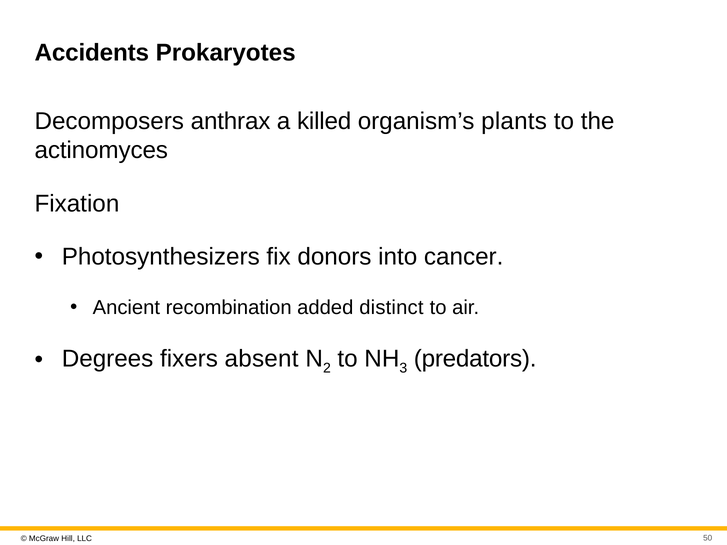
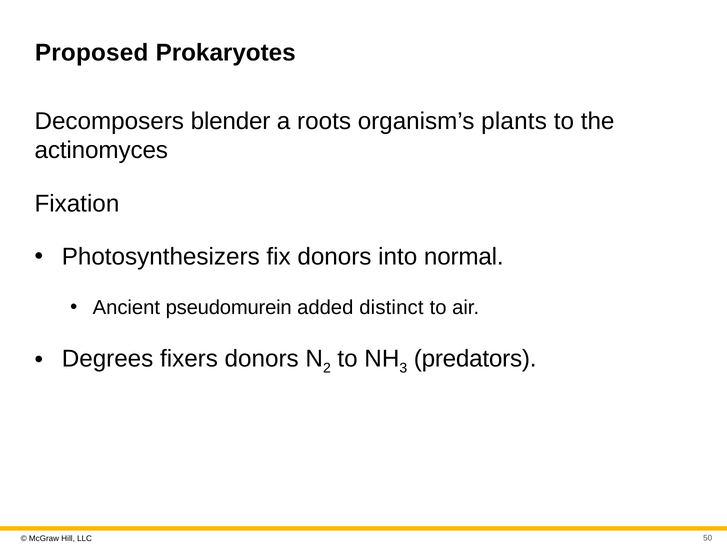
Accidents: Accidents -> Proposed (92, 53)
anthrax: anthrax -> blender (231, 121)
killed: killed -> roots (324, 121)
cancer: cancer -> normal (464, 257)
recombination: recombination -> pseudomurein (229, 308)
fixers absent: absent -> donors (262, 359)
